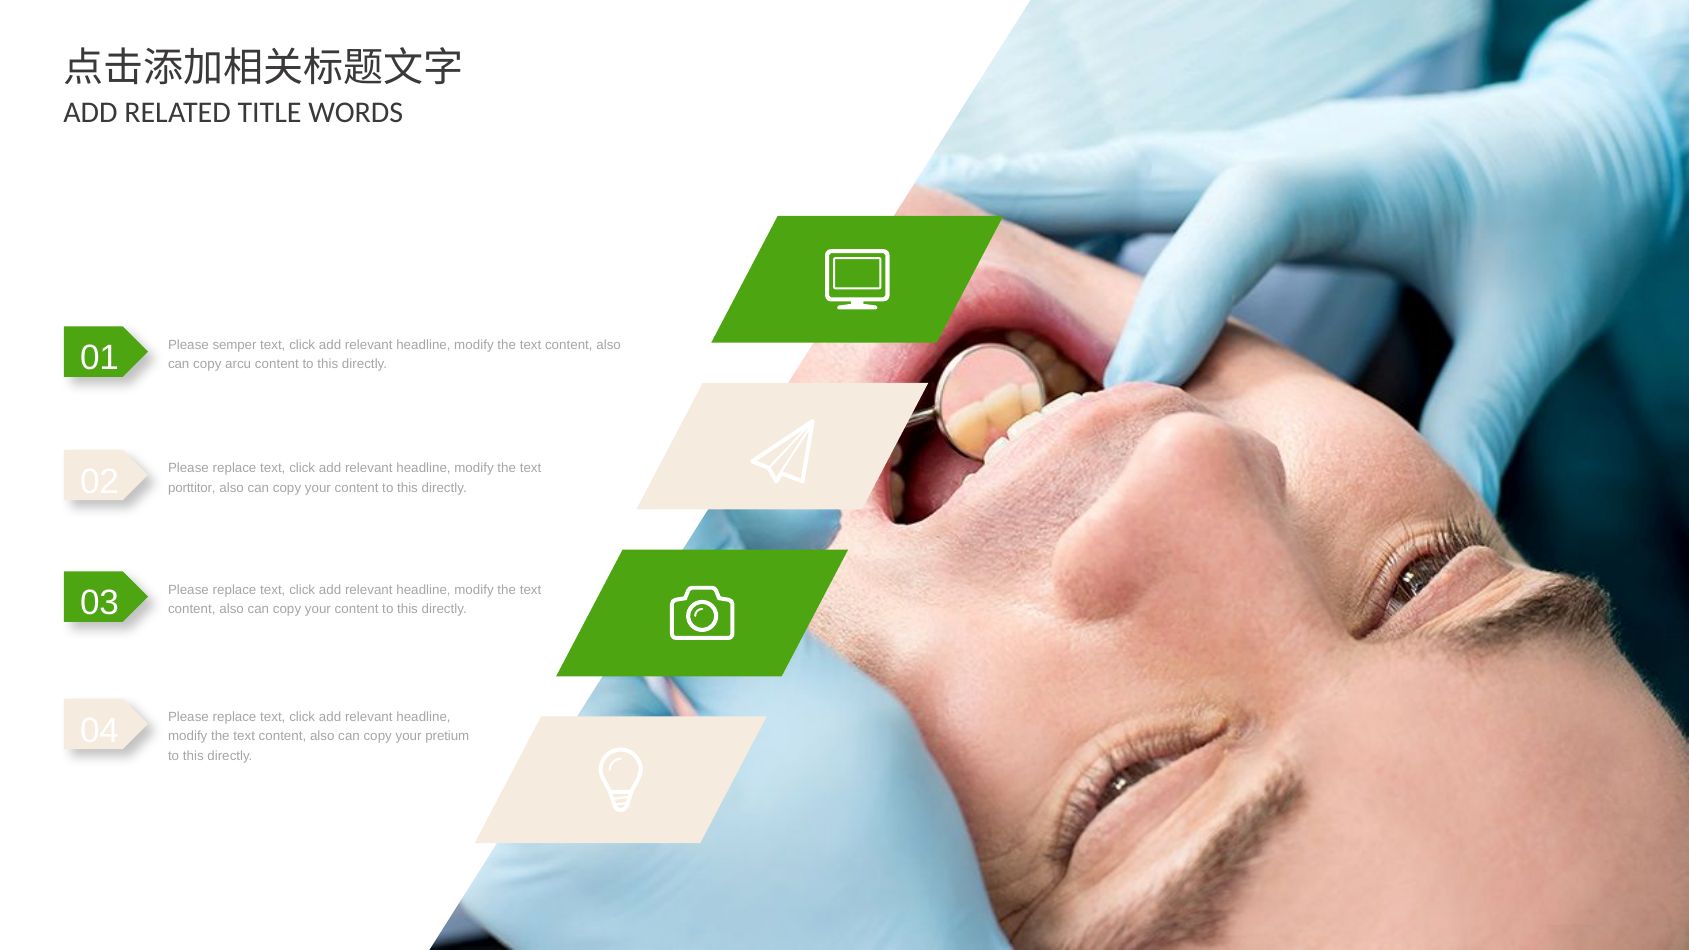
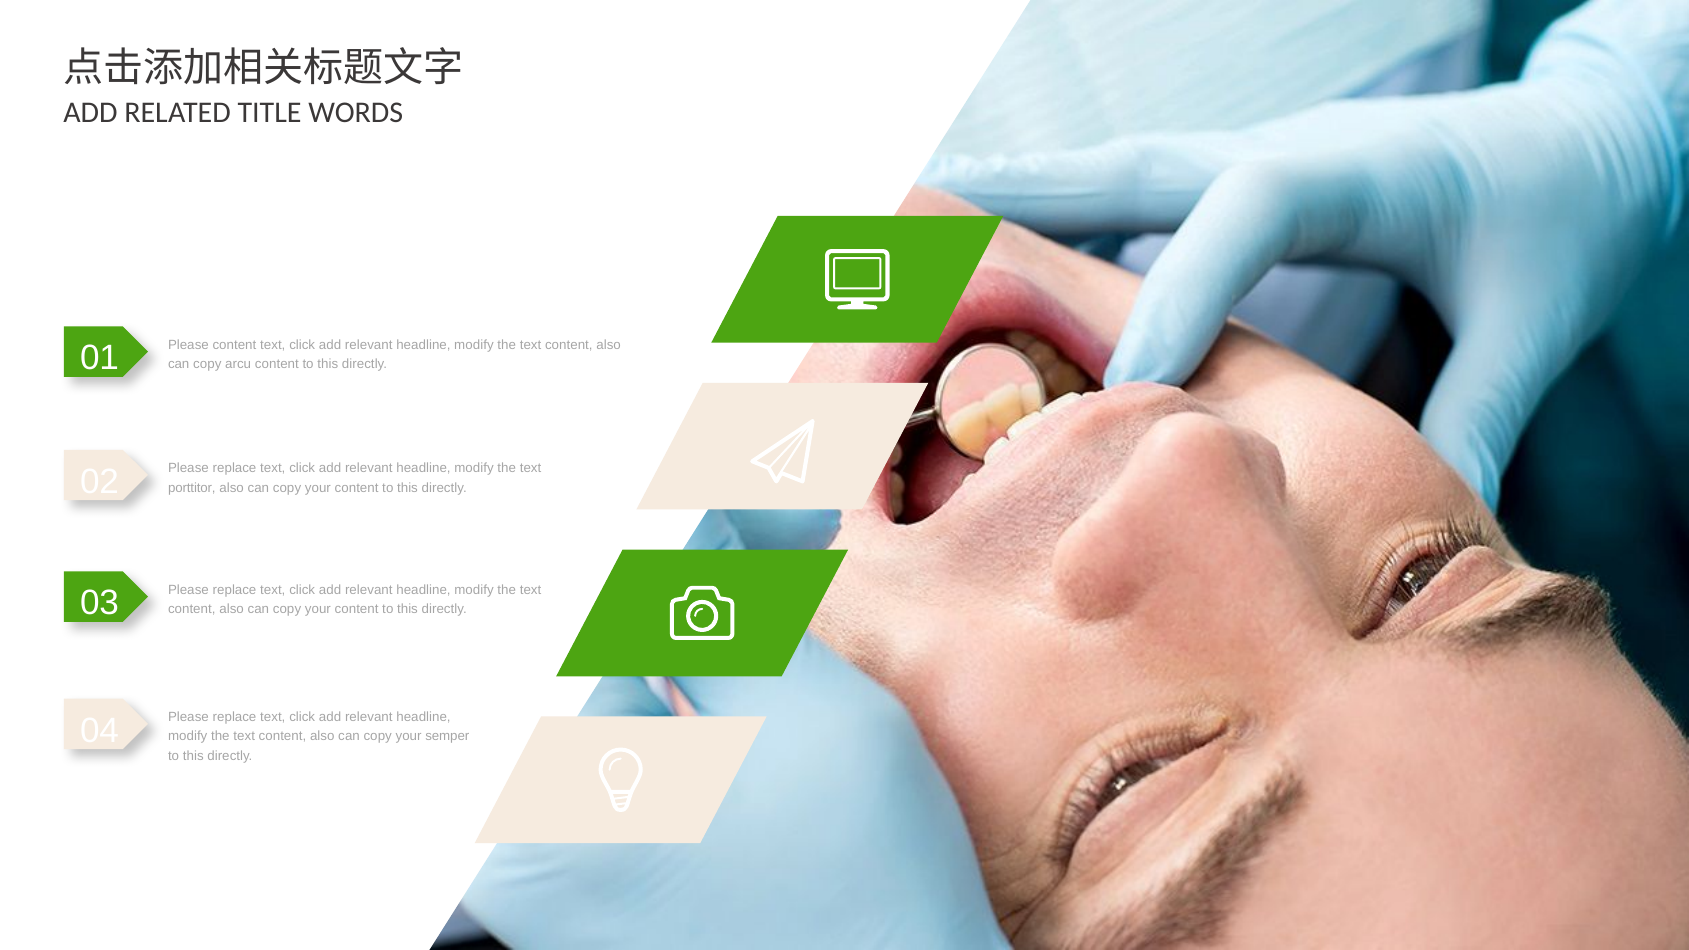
Please semper: semper -> content (234, 345)
pretium: pretium -> semper (447, 737)
